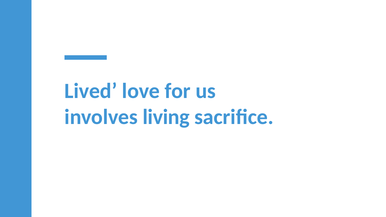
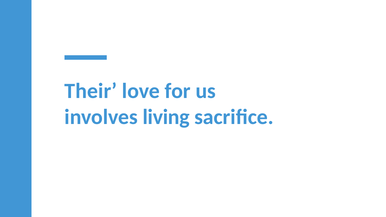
Lived: Lived -> Their (91, 91)
